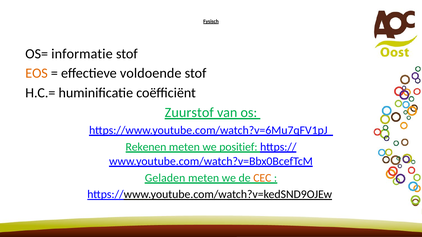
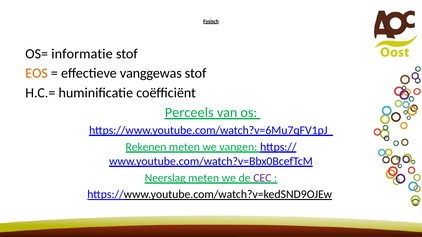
voldoende: voldoende -> vanggewas (151, 73)
Zuurstof: Zuurstof -> Perceels (189, 113)
positief: positief -> vangen (238, 147)
Geladen: Geladen -> Neerslag (165, 178)
CEC colour: orange -> purple (262, 178)
